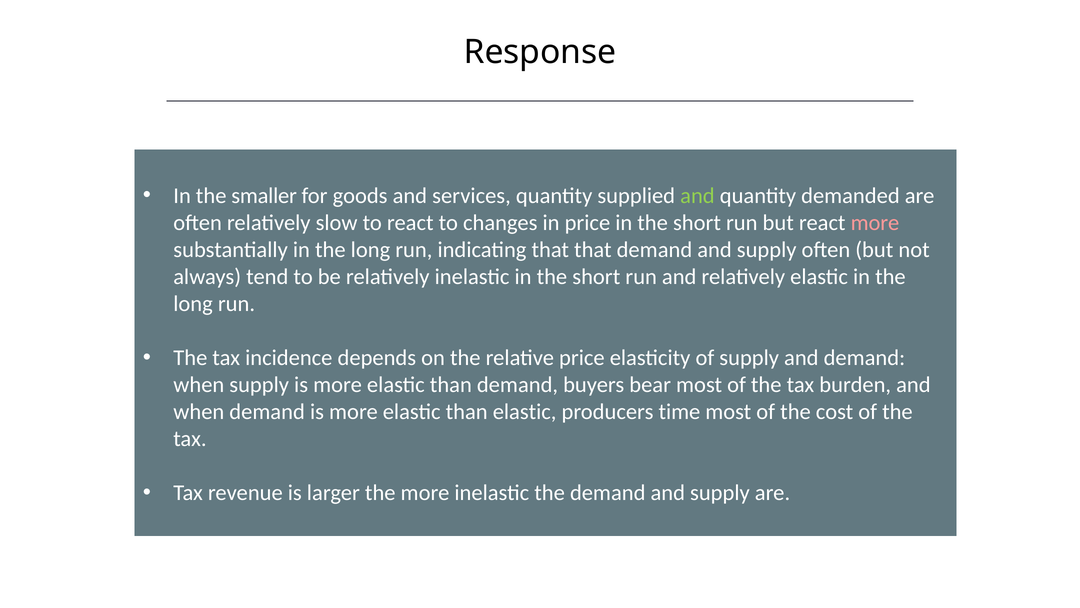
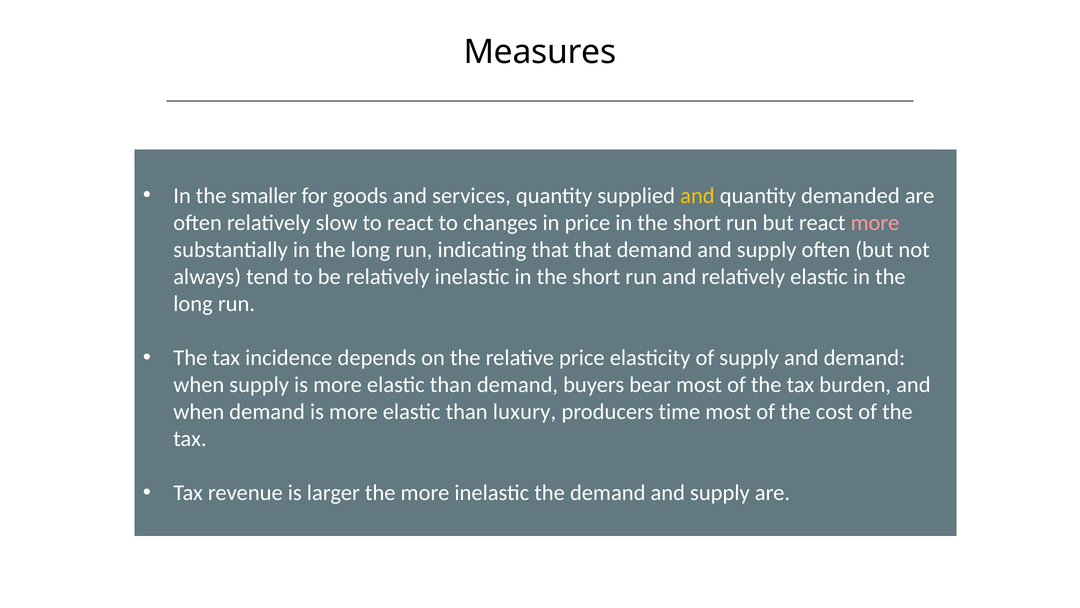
Response: Response -> Measures (540, 52)
and colour: light green -> yellow (697, 196)
than elastic: elastic -> luxury (524, 412)
